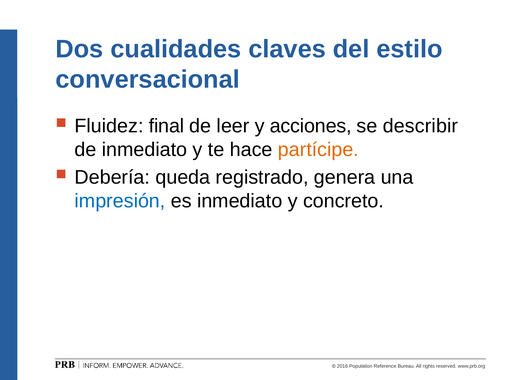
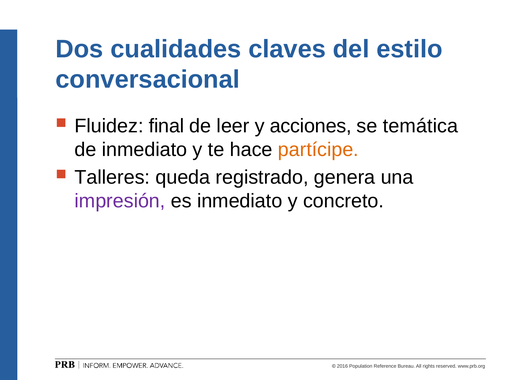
describir: describir -> temática (420, 126)
Debería: Debería -> Talleres (112, 177)
impresión colour: blue -> purple (120, 201)
